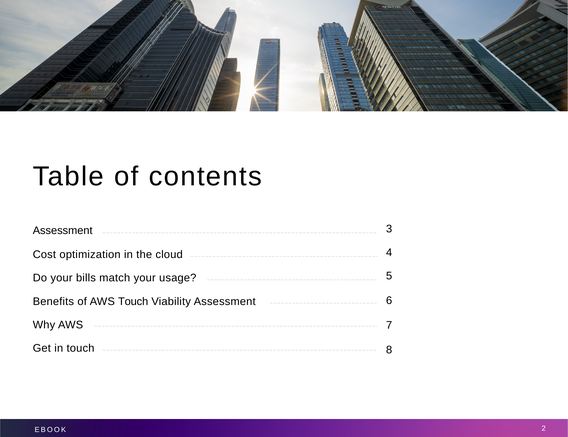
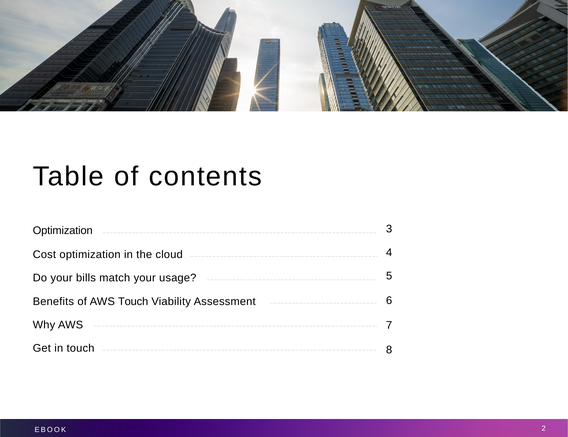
Assessment: Assessment -> Optimization (63, 231)
